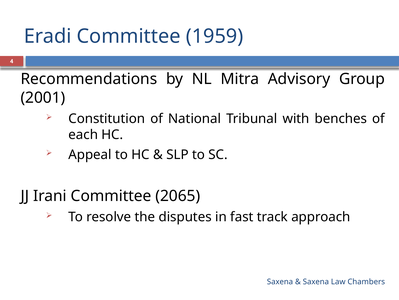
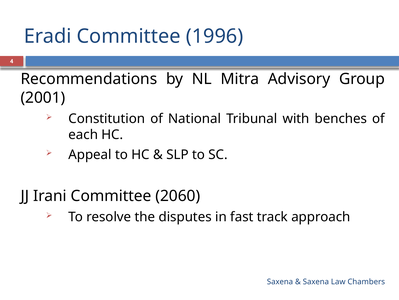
1959: 1959 -> 1996 (215, 36)
2065: 2065 -> 2060 (178, 196)
